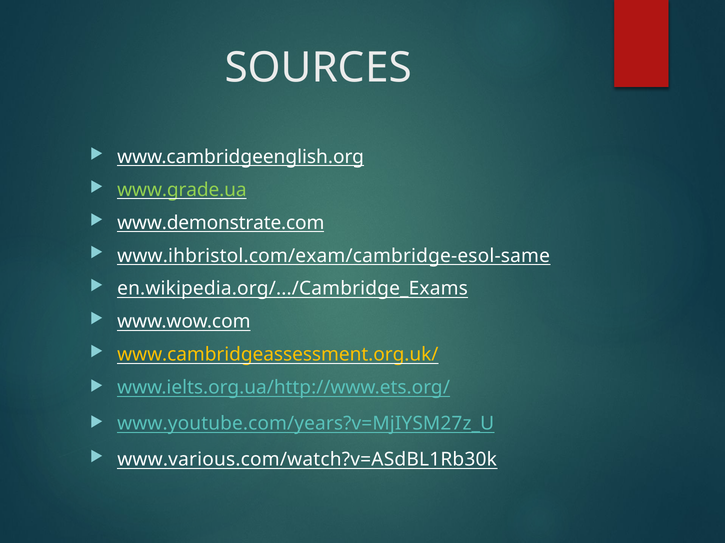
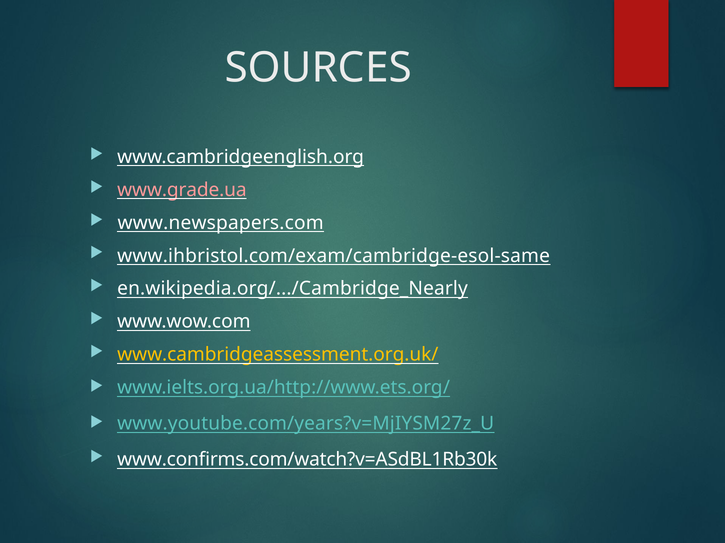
www.grade.ua colour: light green -> pink (182, 190)
www.demonstrate.com: www.demonstrate.com -> www.newspapers.com (221, 223)
en.wikipedia.org/.../Cambridge_Exams: en.wikipedia.org/.../Cambridge_Exams -> en.wikipedia.org/.../Cambridge_Nearly (293, 289)
www.various.com/watch?v=ASdBL1Rb30k: www.various.com/watch?v=ASdBL1Rb30k -> www.confirms.com/watch?v=ASdBL1Rb30k (307, 460)
